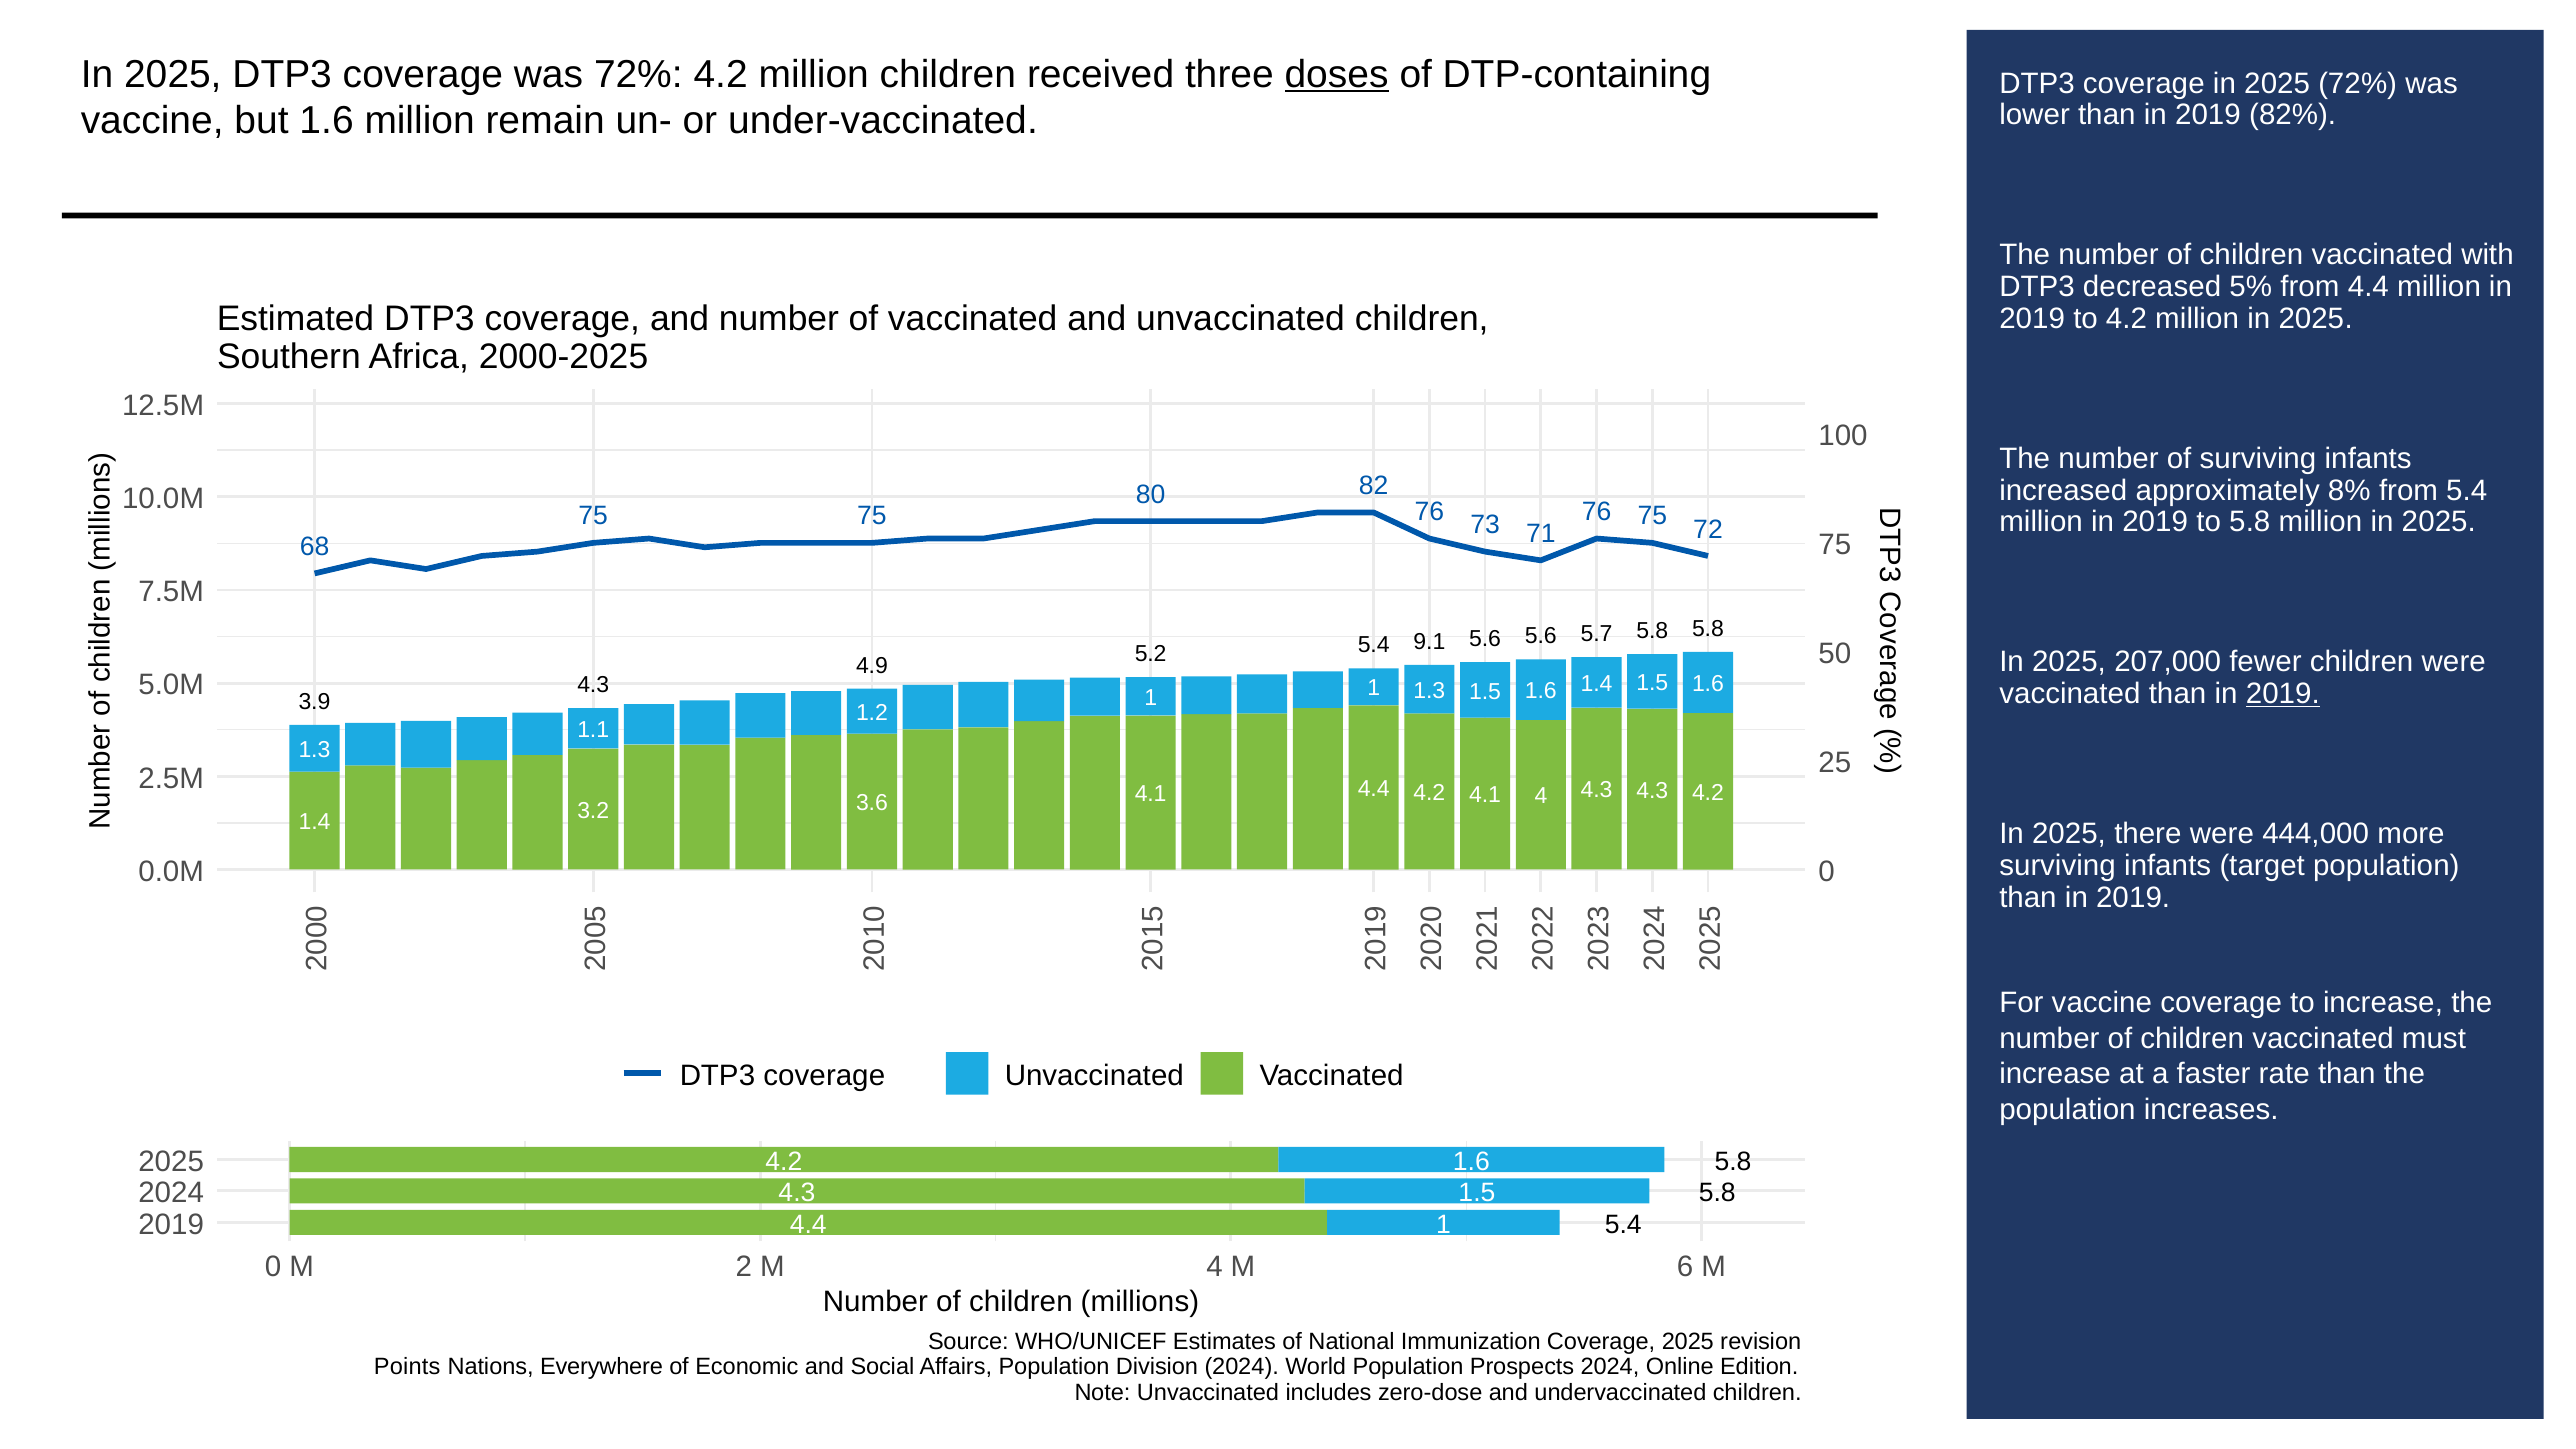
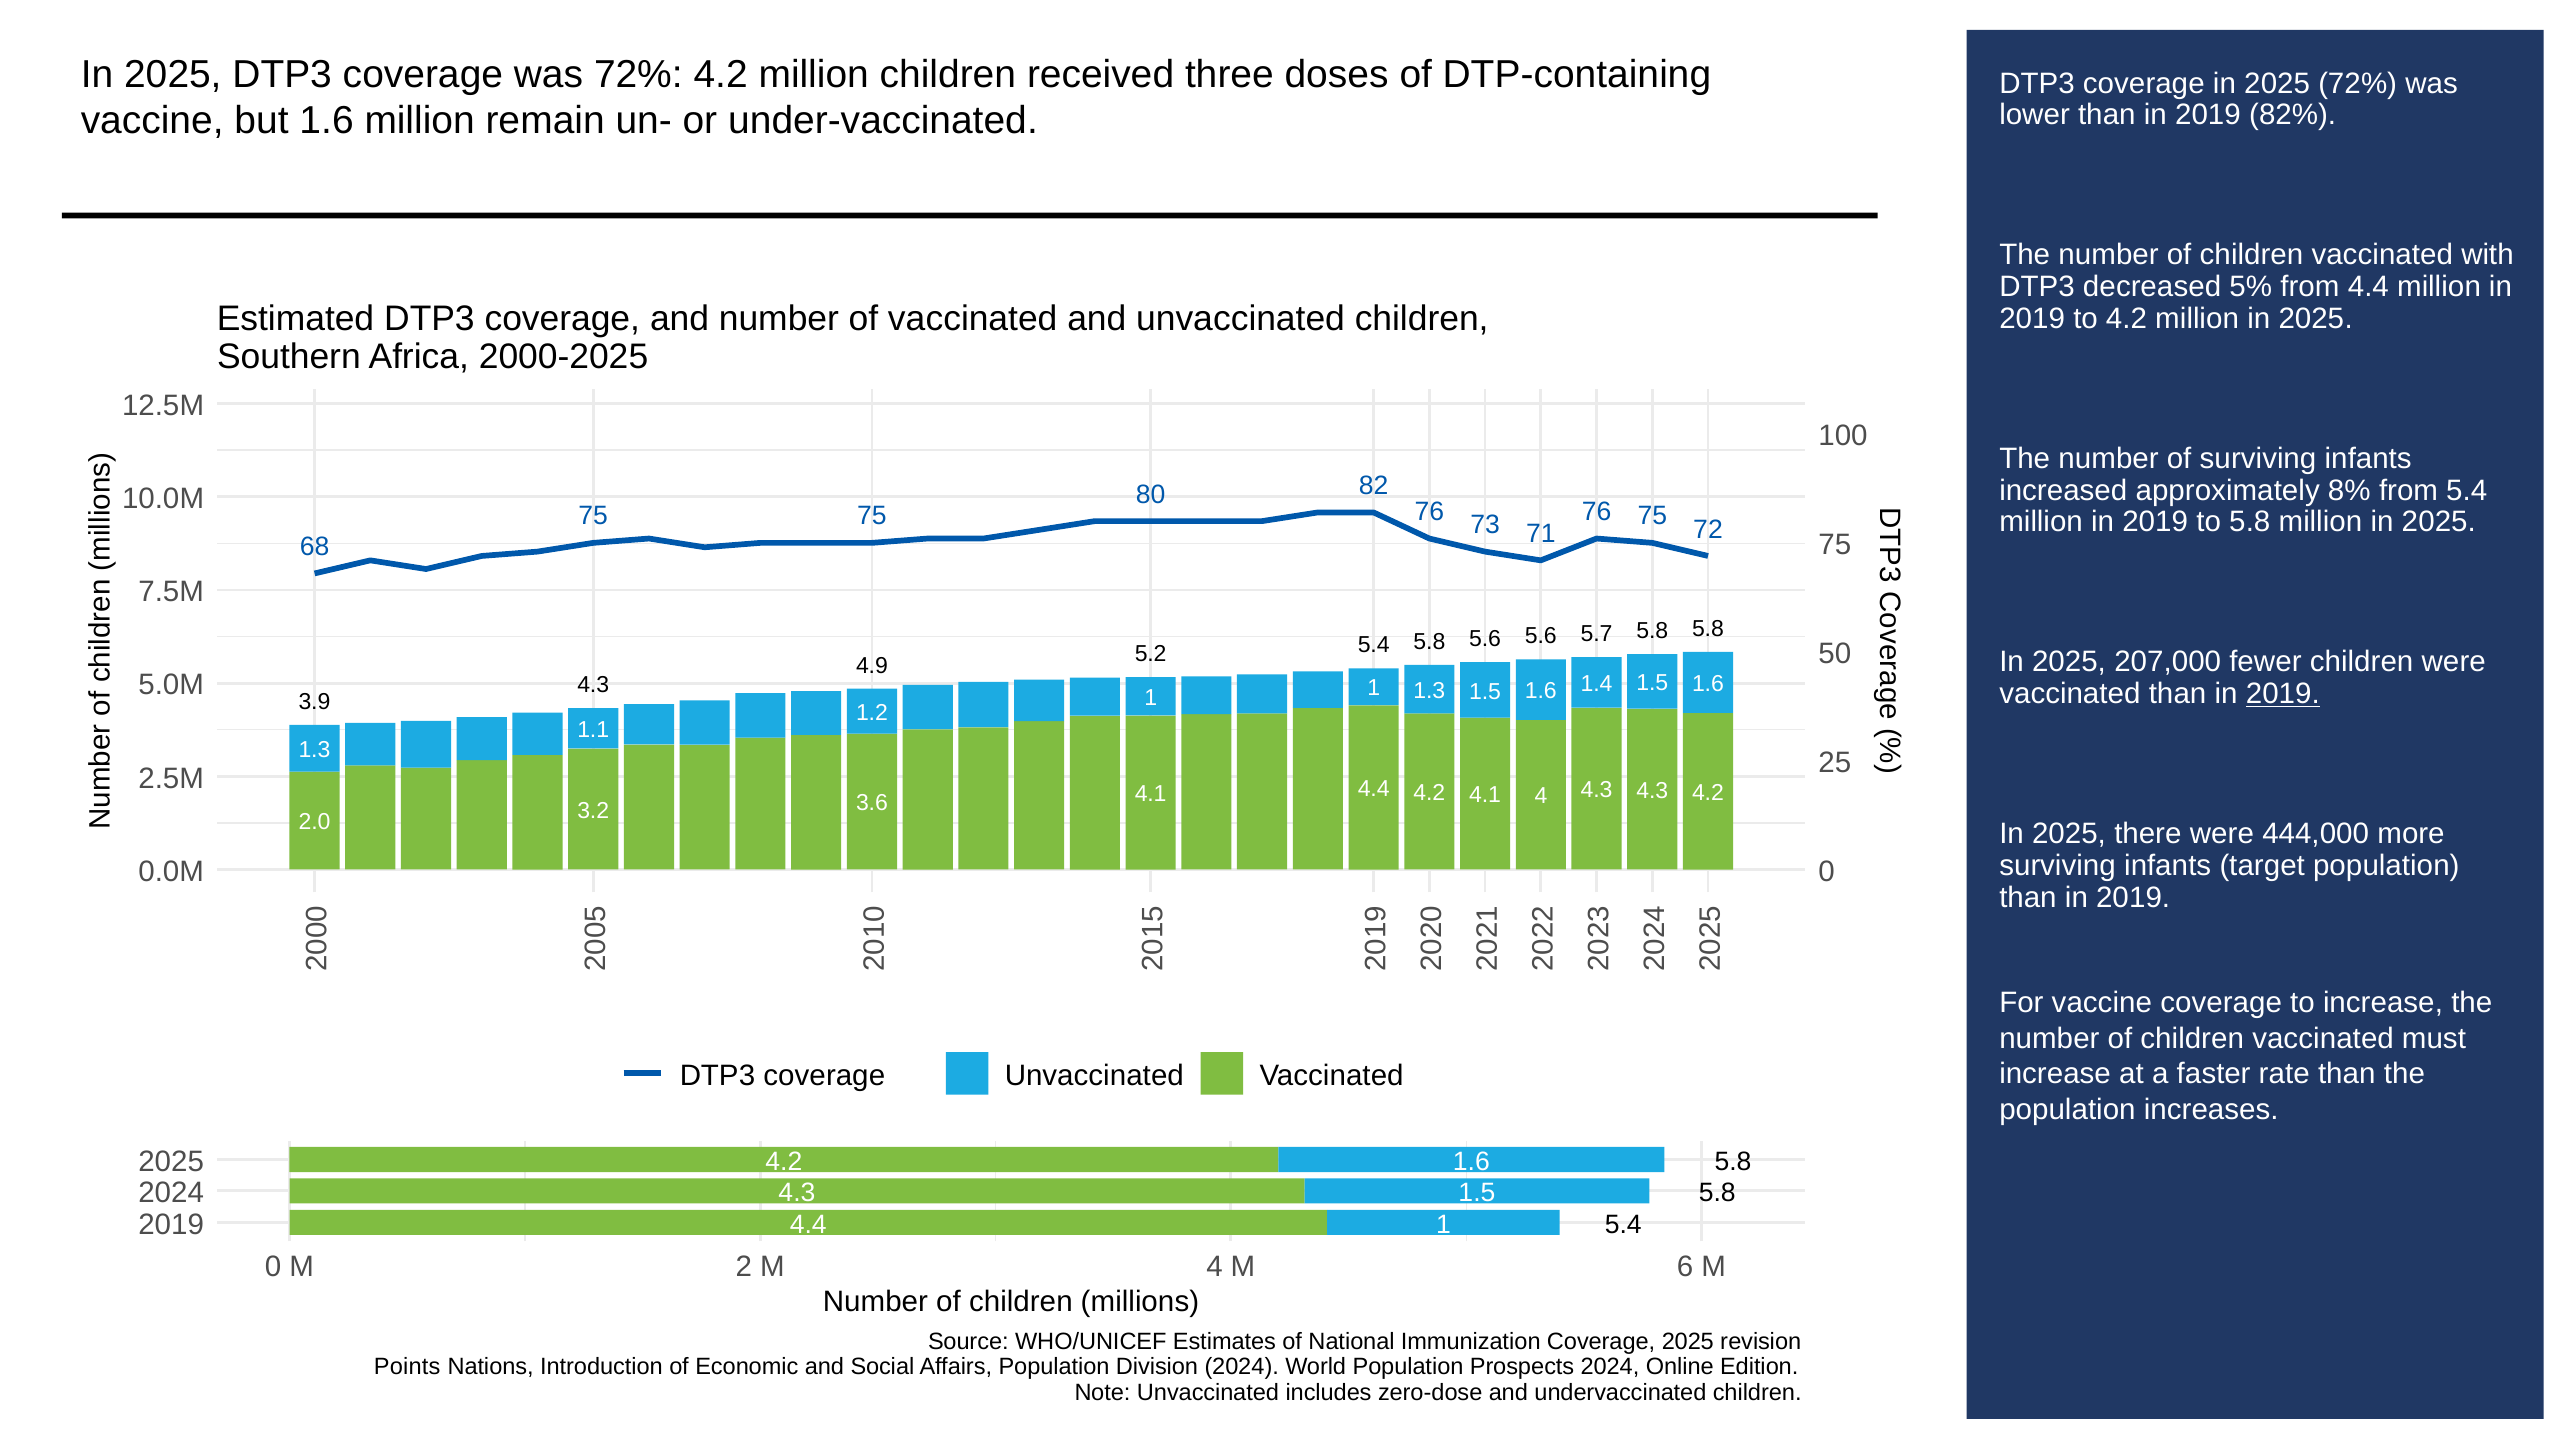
doses underline: present -> none (1337, 74)
5.2 5.4 9.1: 9.1 -> 5.8 (1429, 642)
1.4: 1.4 -> 2.0 (315, 822)
Everywhere: Everywhere -> Introduction (601, 1367)
